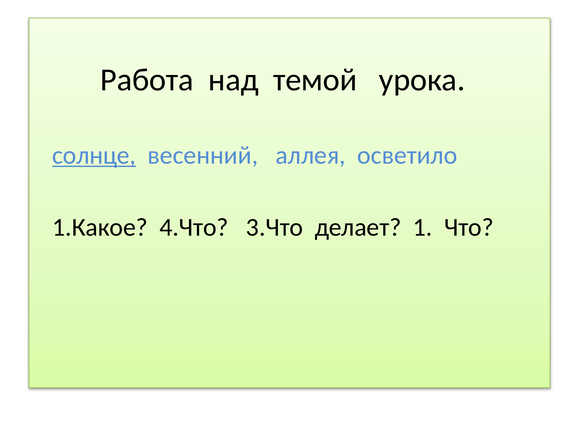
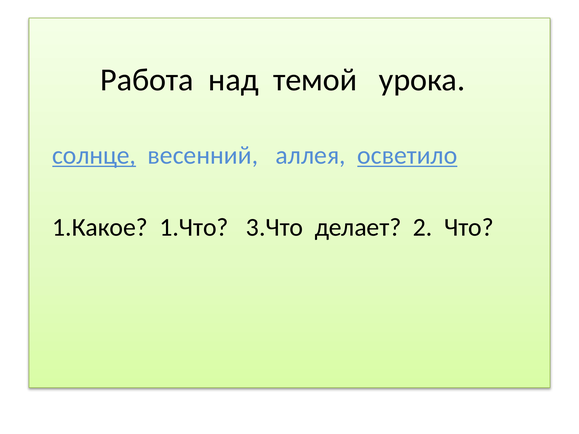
осветило underline: none -> present (407, 155)
4.Что: 4.Что -> 1.Что (194, 227)
1: 1 -> 2 (423, 227)
